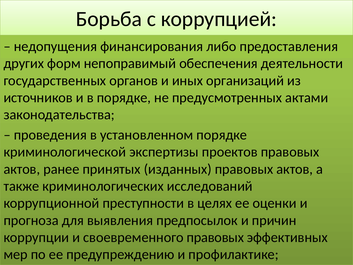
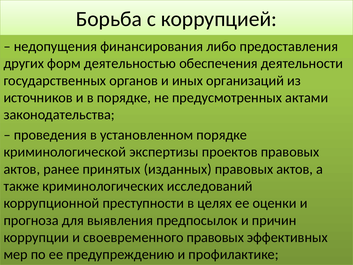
непоправимый: непоправимый -> деятельностью (130, 63)
